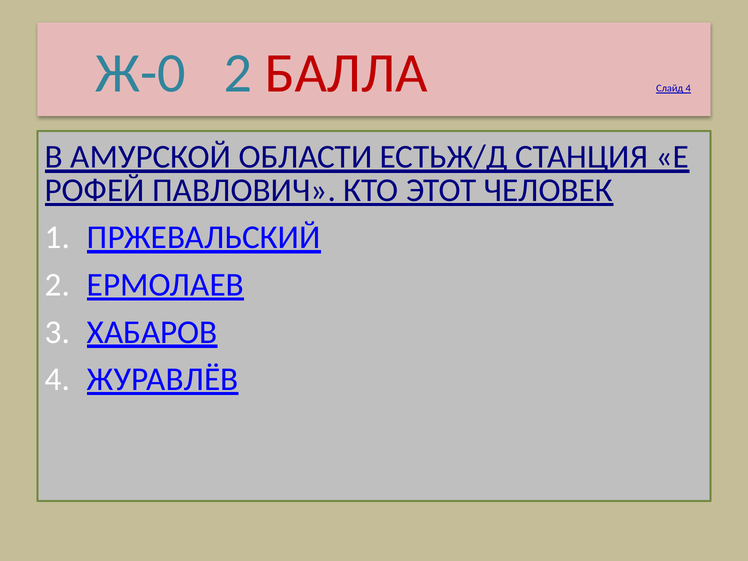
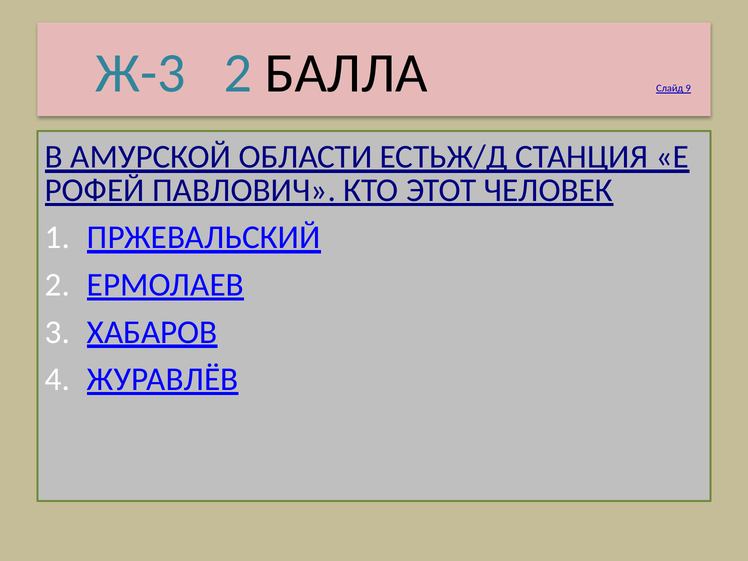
Ж-0: Ж-0 -> Ж-3 (140, 73)
БАЛЛА colour: red -> black (346, 73)
Слайд 4: 4 -> 9 (688, 88)
